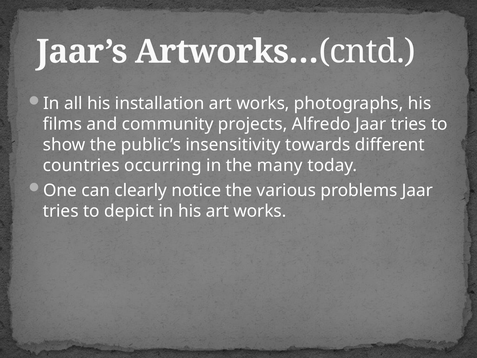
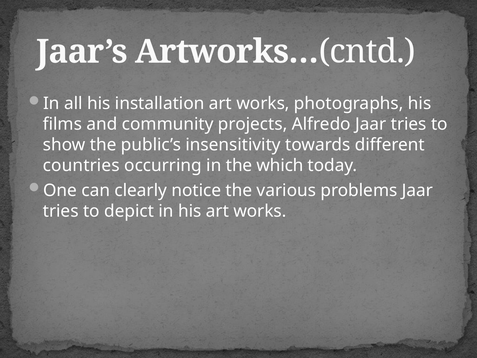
many: many -> which (280, 165)
